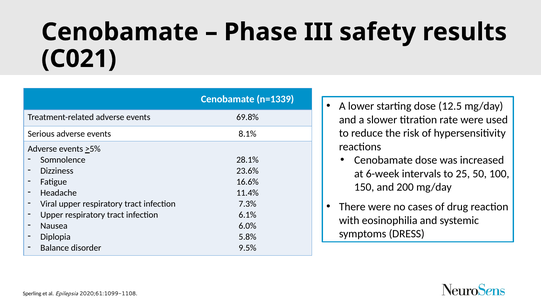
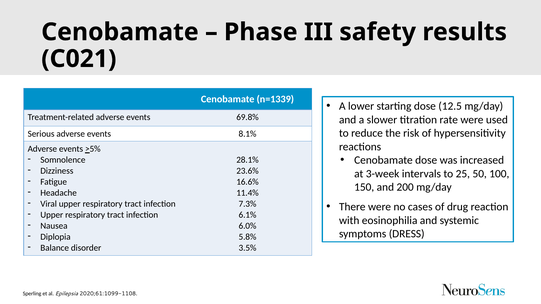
6-week: 6-week -> 3-week (383, 174)
9.5%: 9.5% -> 3.5% (248, 248)
